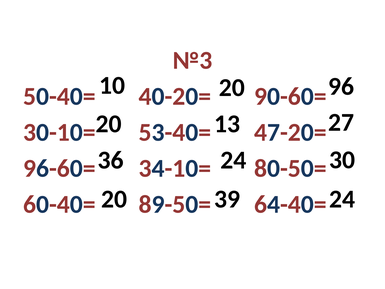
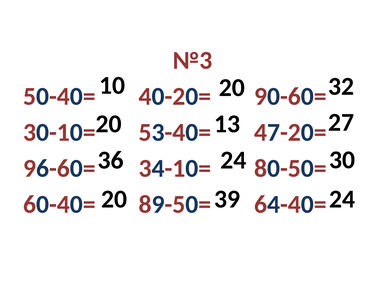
96: 96 -> 32 (341, 86)
